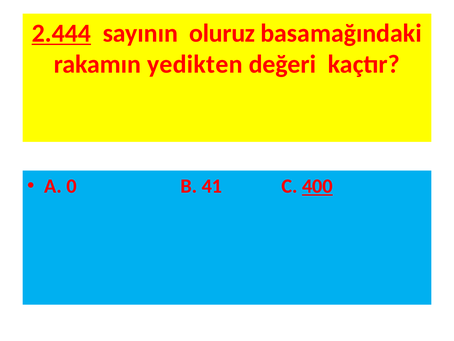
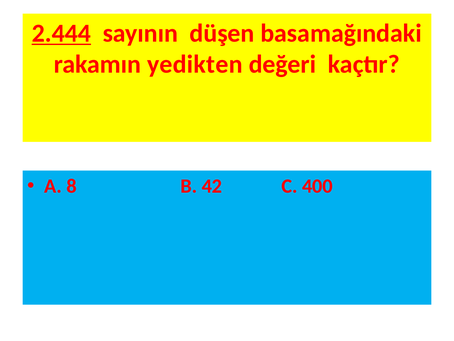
oluruz: oluruz -> düşen (222, 33)
0: 0 -> 8 (72, 186)
41: 41 -> 42 (212, 186)
400 underline: present -> none (317, 186)
